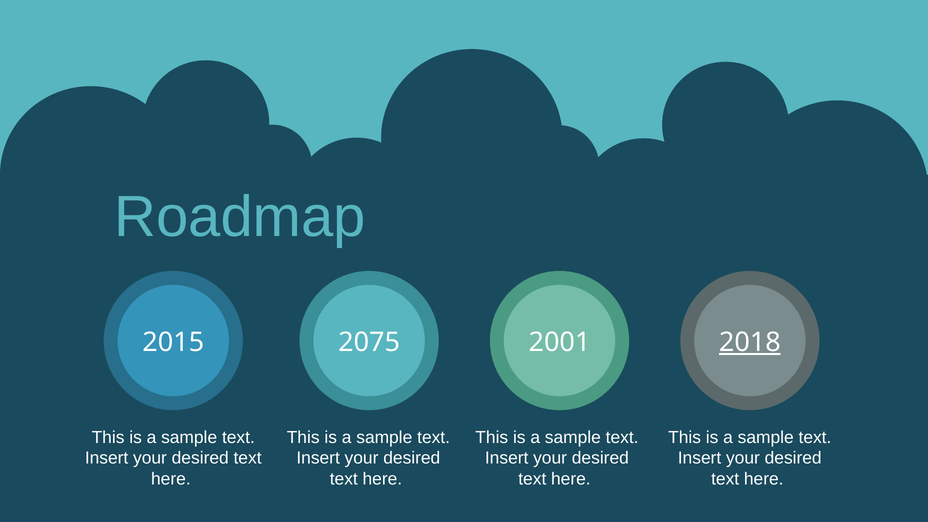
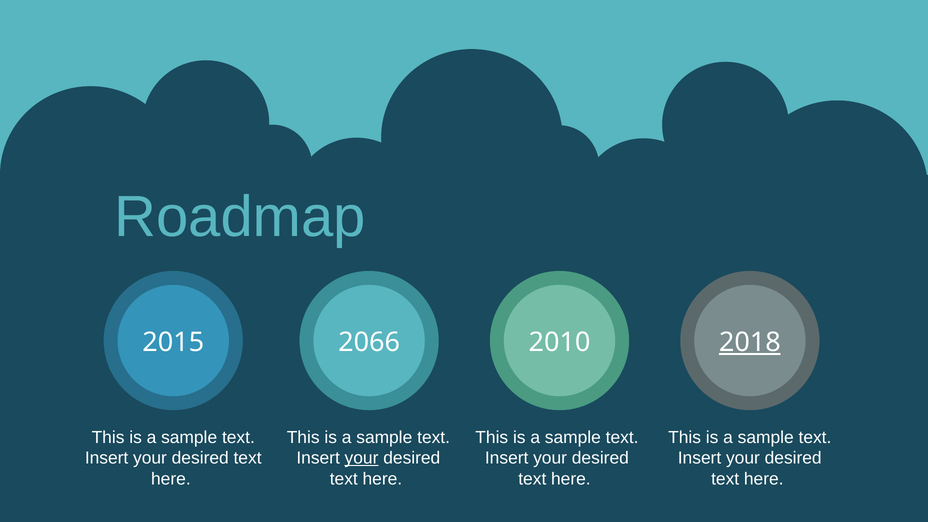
2075: 2075 -> 2066 (369, 342)
2001: 2001 -> 2010 (559, 342)
your underline: none -> present (362, 458)
